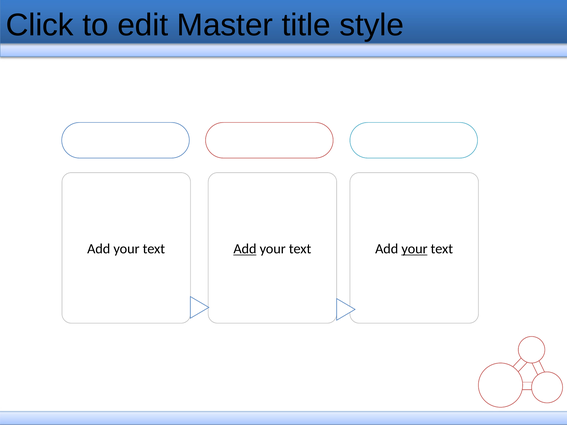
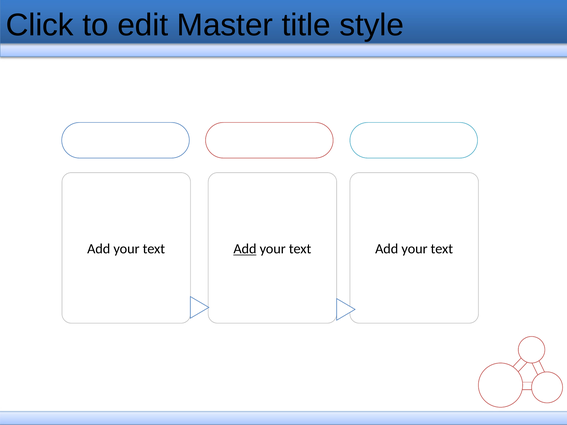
your underline: present -> none (414, 249)
